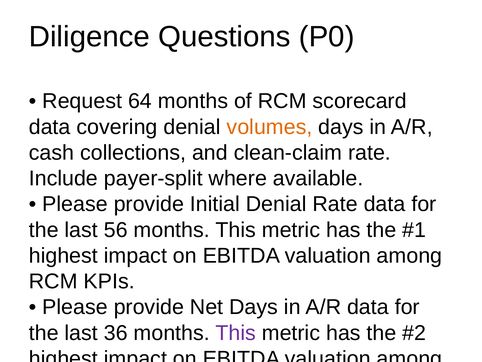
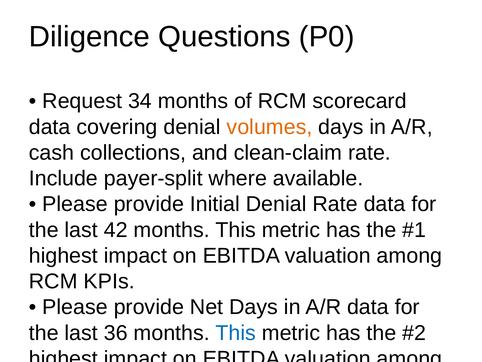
64: 64 -> 34 (140, 101)
56: 56 -> 42 (116, 230)
This colour: purple -> blue (236, 332)
